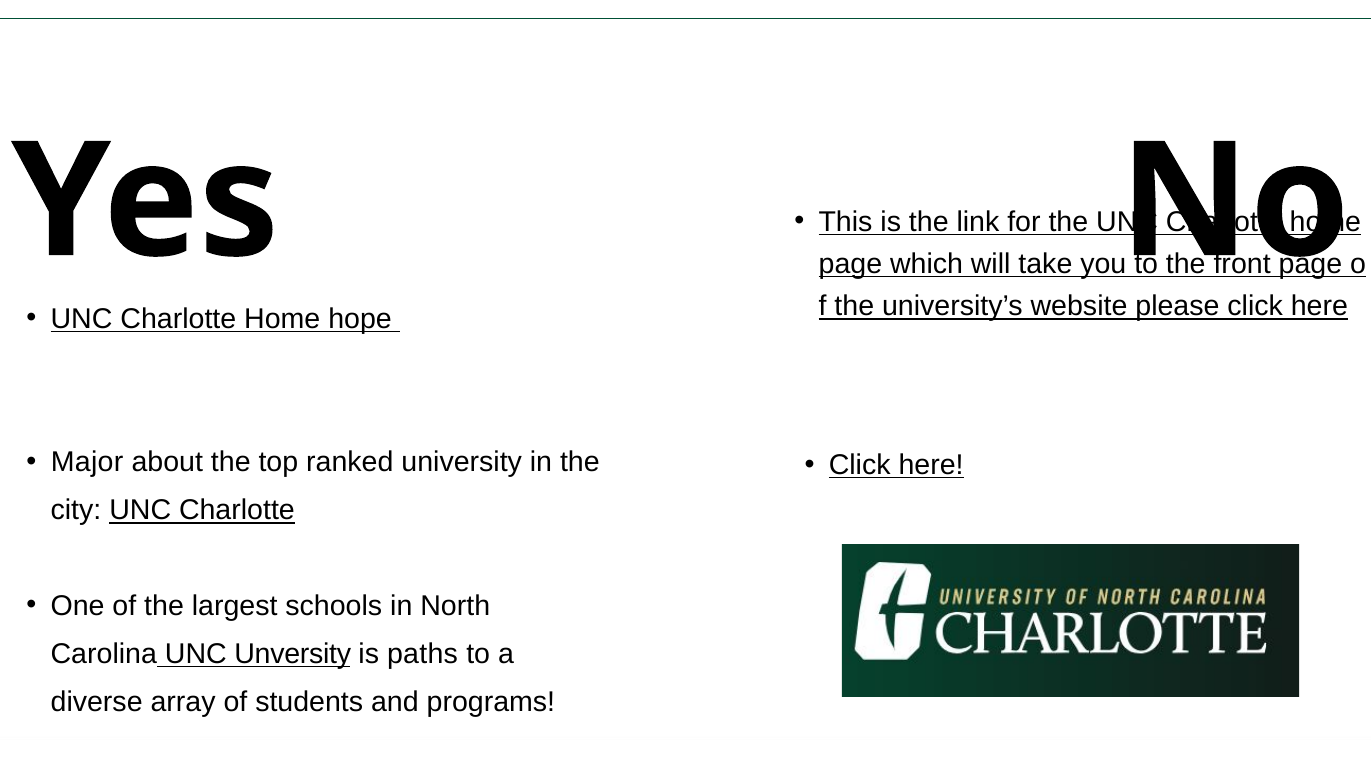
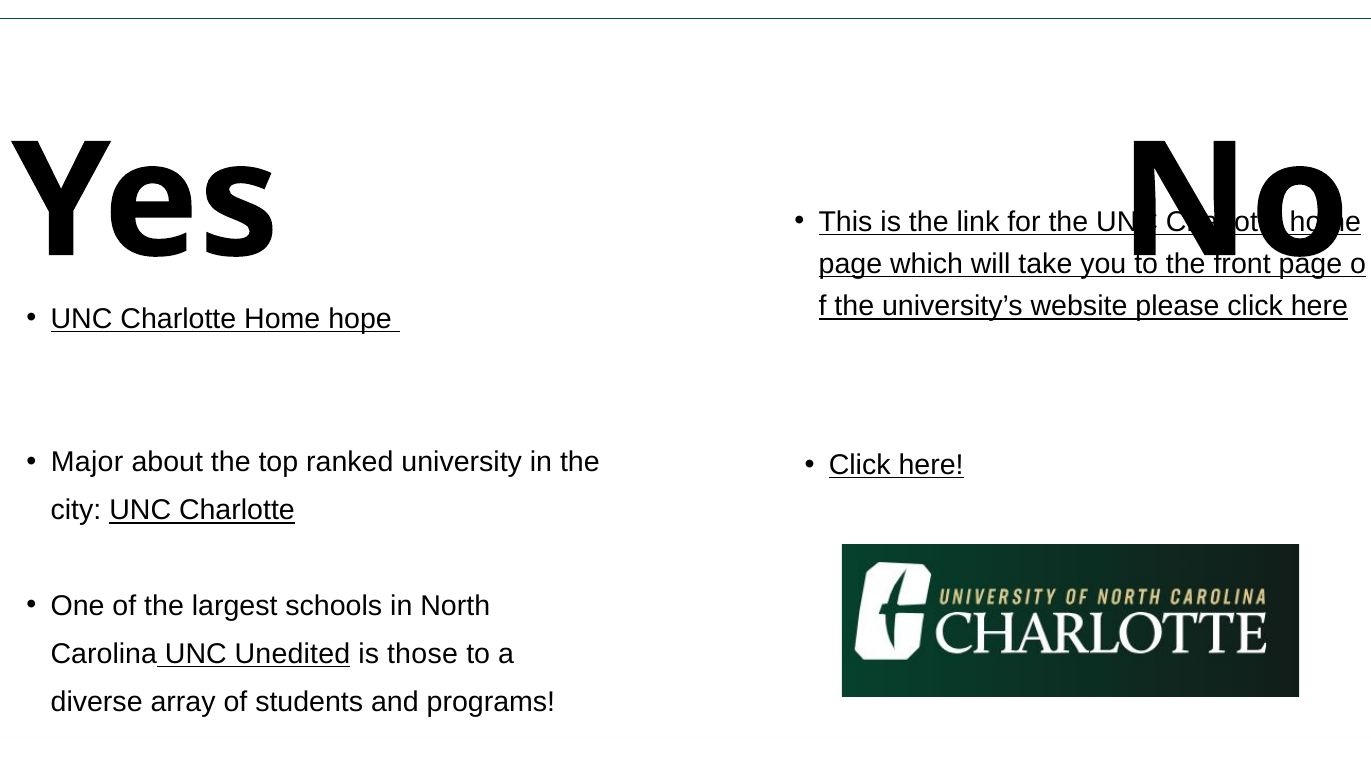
Unversity: Unversity -> Unedited (292, 654)
paths: paths -> those (423, 654)
